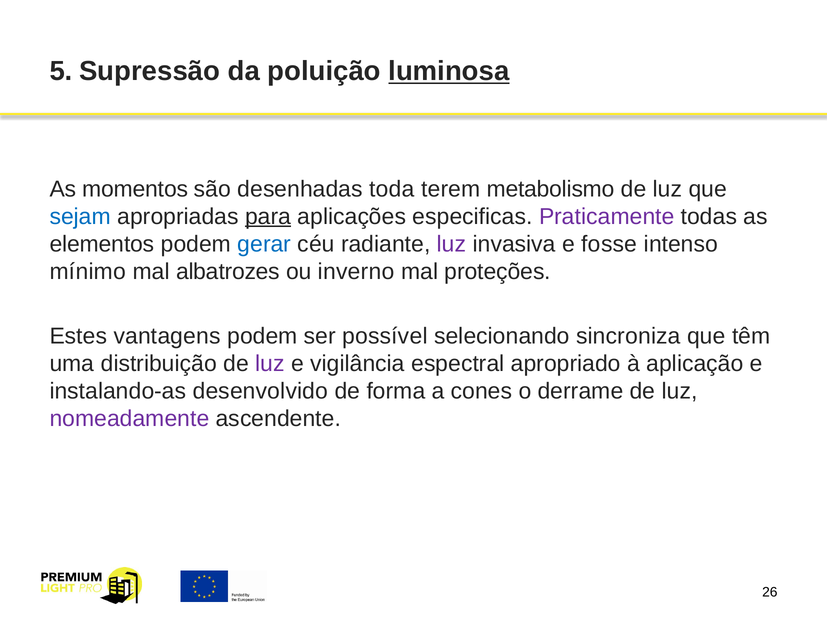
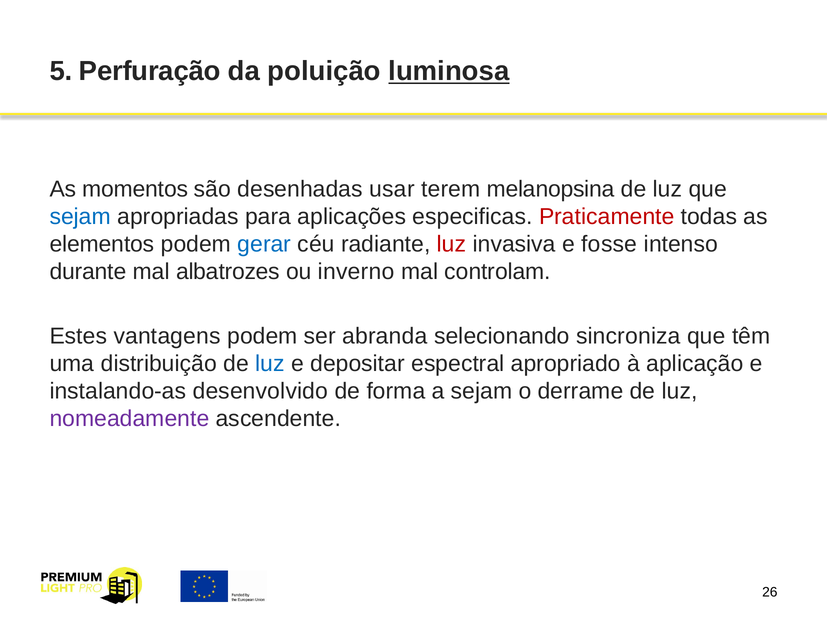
Supressão: Supressão -> Perfuração (150, 71)
toda: toda -> usar (392, 189)
metabolismo: metabolismo -> melanopsina (551, 189)
para underline: present -> none (268, 217)
Praticamente colour: purple -> red (607, 217)
luz colour: purple -> red (452, 244)
mínimo: mínimo -> durante (88, 272)
proteções: proteções -> controlam (498, 272)
possível: possível -> abranda (385, 336)
luz colour: purple -> blue (270, 364)
vigilância: vigilância -> depositar (357, 364)
a cones: cones -> sejam (481, 391)
